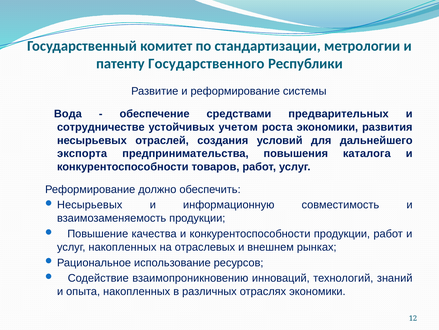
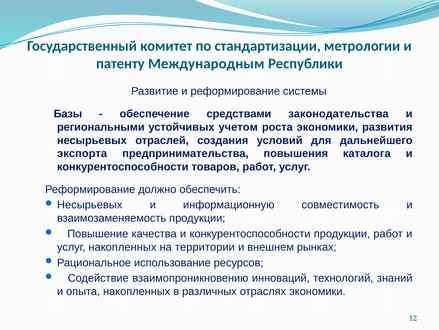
Государственного: Государственного -> Международным (206, 64)
Вода: Вода -> Базы (68, 114)
предварительных: предварительных -> законодательства (339, 114)
сотрудничестве: сотрудничестве -> региональными (101, 127)
отраслевых: отраслевых -> территории (205, 247)
